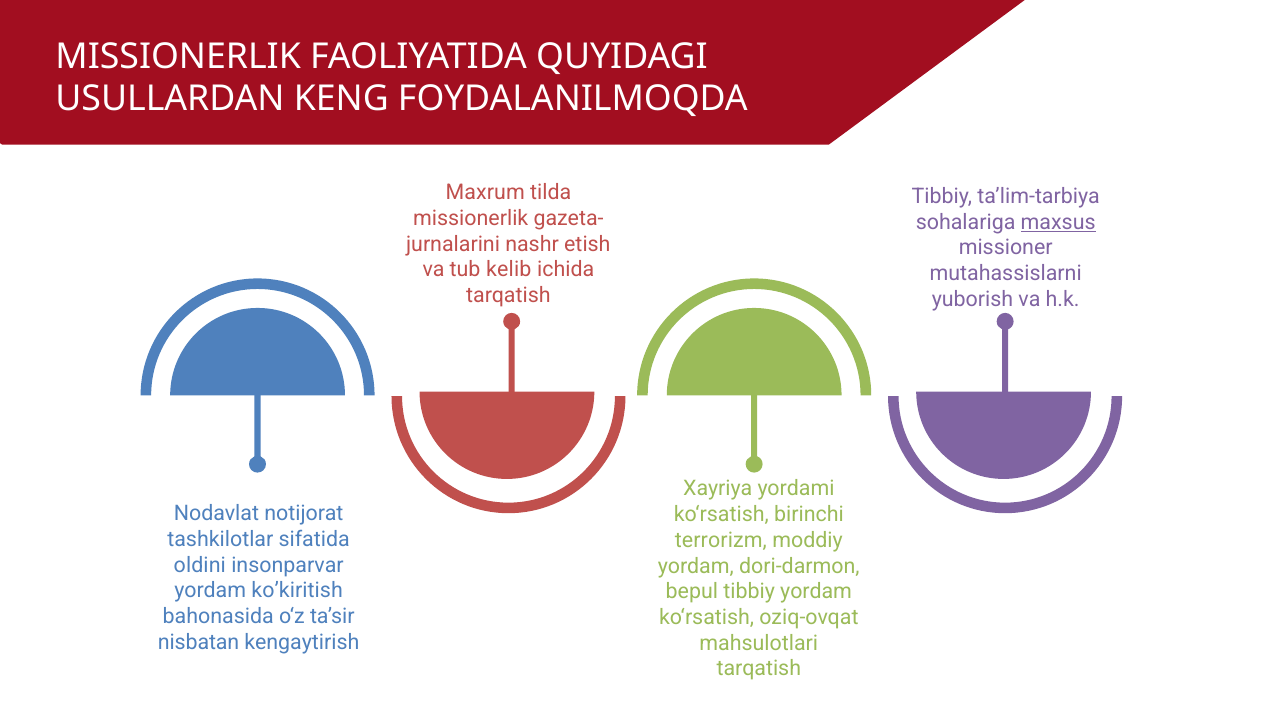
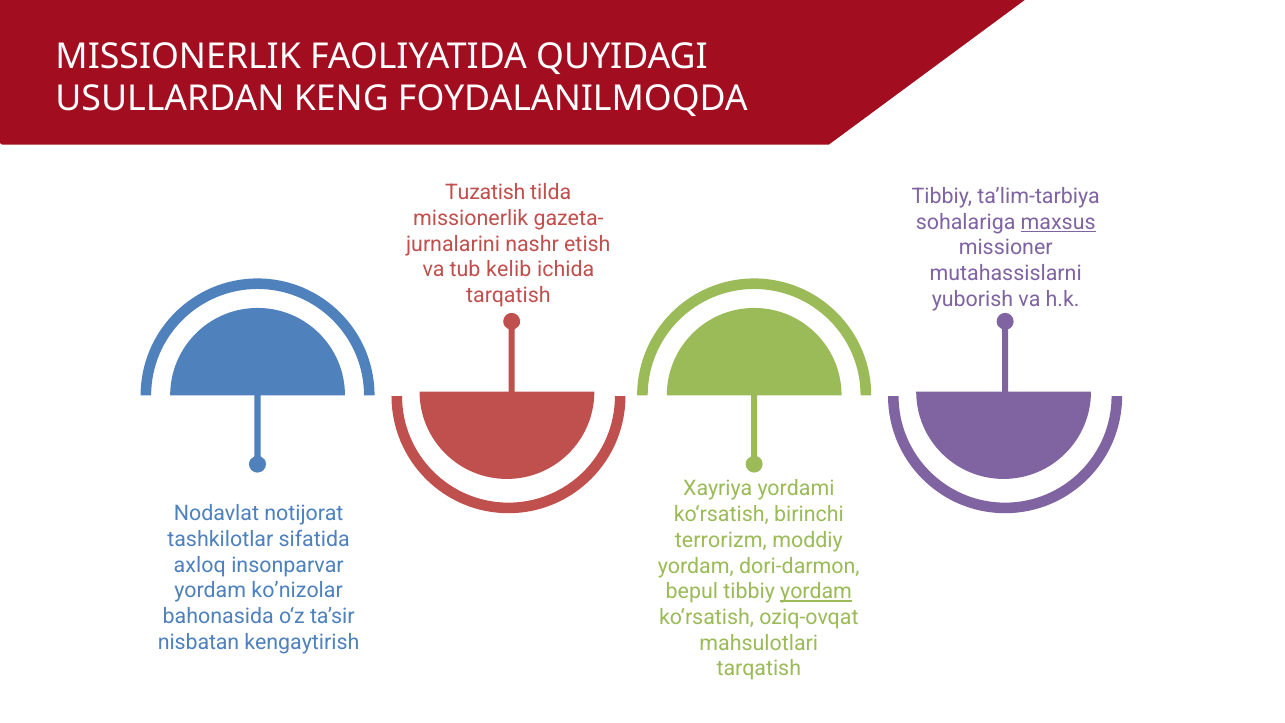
Maxrum: Maxrum -> Tuzatish (485, 193)
oldini: oldini -> axloq (200, 565)
ko’kiritish: ko’kiritish -> ko’nizolar (297, 591)
yordam underline: none -> present (816, 592)
